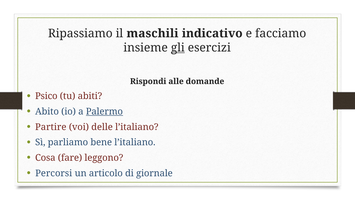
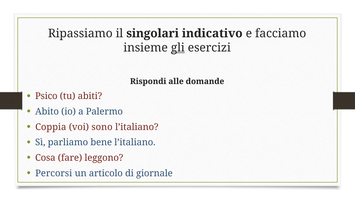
maschili: maschili -> singolari (153, 33)
Palermo underline: present -> none (104, 111)
Partire: Partire -> Coppia (51, 127)
delle: delle -> sono (102, 127)
